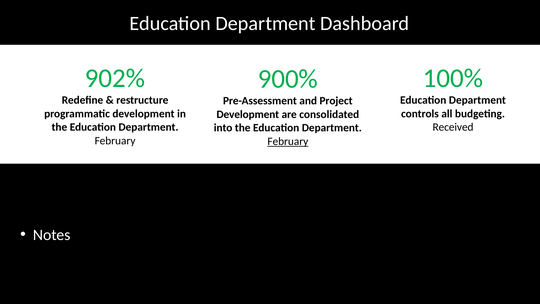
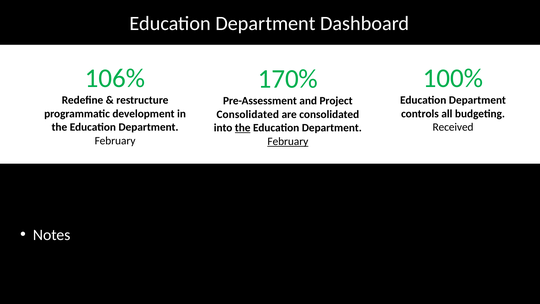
902%: 902% -> 106% (115, 78)
900%: 900% -> 170% (288, 79)
Development: Development -> Consolidated (248, 114)
the underline: none -> present (243, 128)
